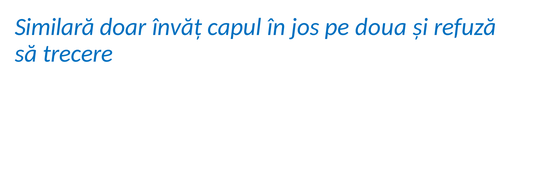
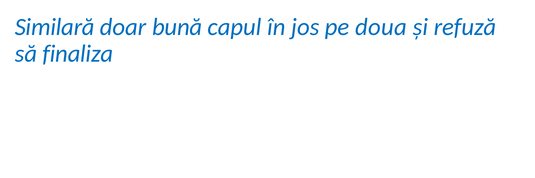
învăț: învăț -> bună (177, 27)
trecere: trecere -> finaliza (78, 54)
